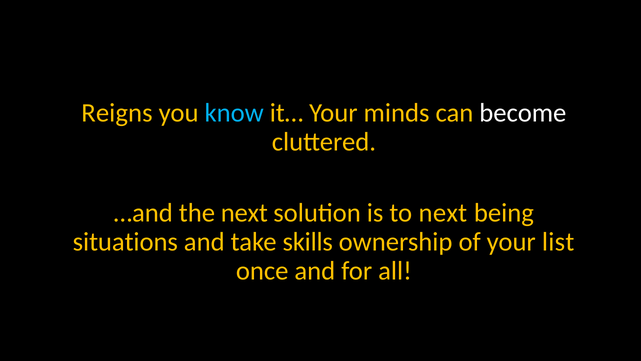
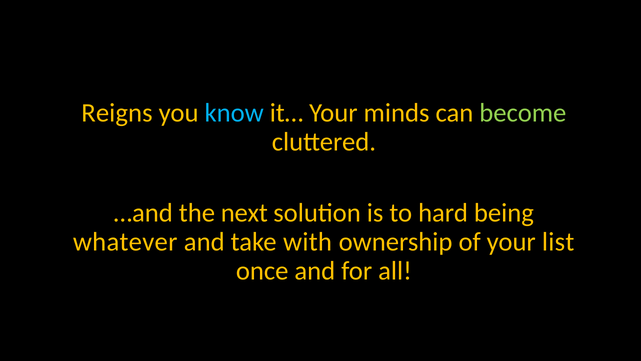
become colour: white -> light green (523, 113)
to next: next -> hard (443, 213)
situations: situations -> whatever (125, 242)
skills: skills -> with (308, 242)
